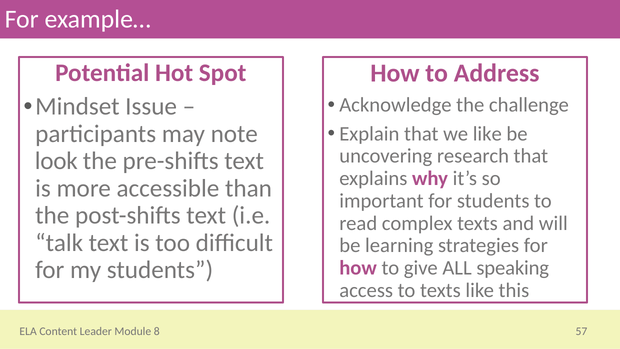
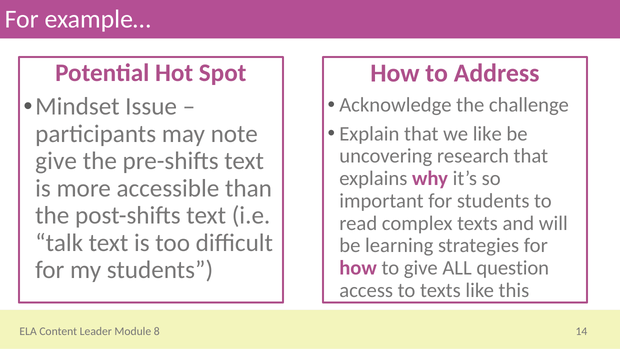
look: look -> give (56, 161)
speaking: speaking -> question (513, 268)
57: 57 -> 14 (581, 331)
